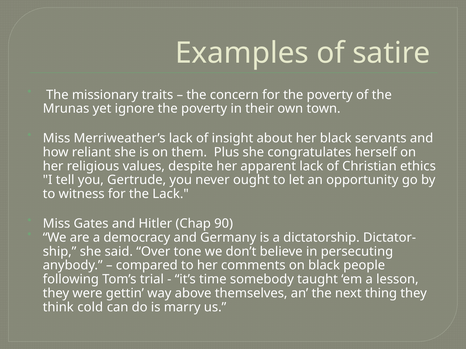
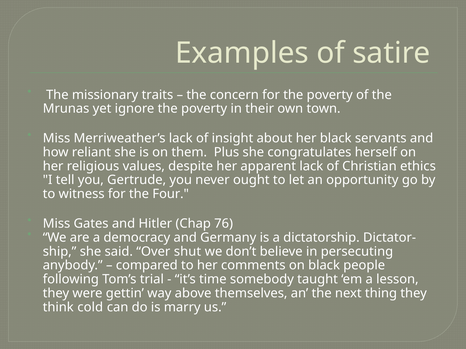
the Lack: Lack -> Four (171, 194)
90: 90 -> 76 (224, 224)
tone: tone -> shut (187, 252)
